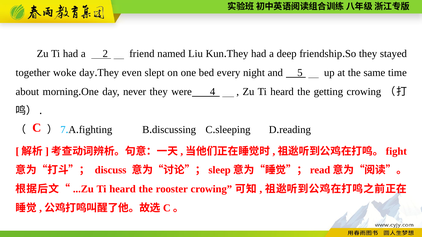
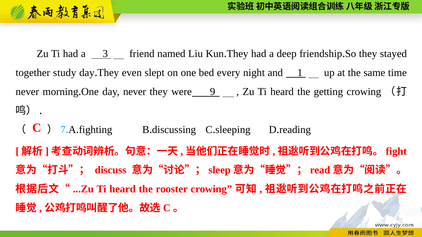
2: 2 -> 3 (105, 54)
woke: woke -> study (65, 73)
5: 5 -> 1 (300, 73)
about: about -> never (27, 92)
4: 4 -> 9 (213, 92)
